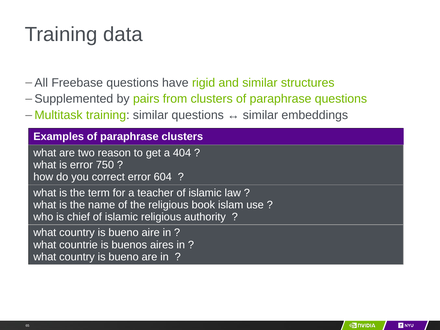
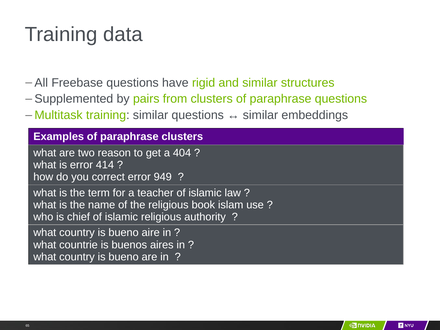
750: 750 -> 414 (105, 165)
604: 604 -> 949 (163, 177)
